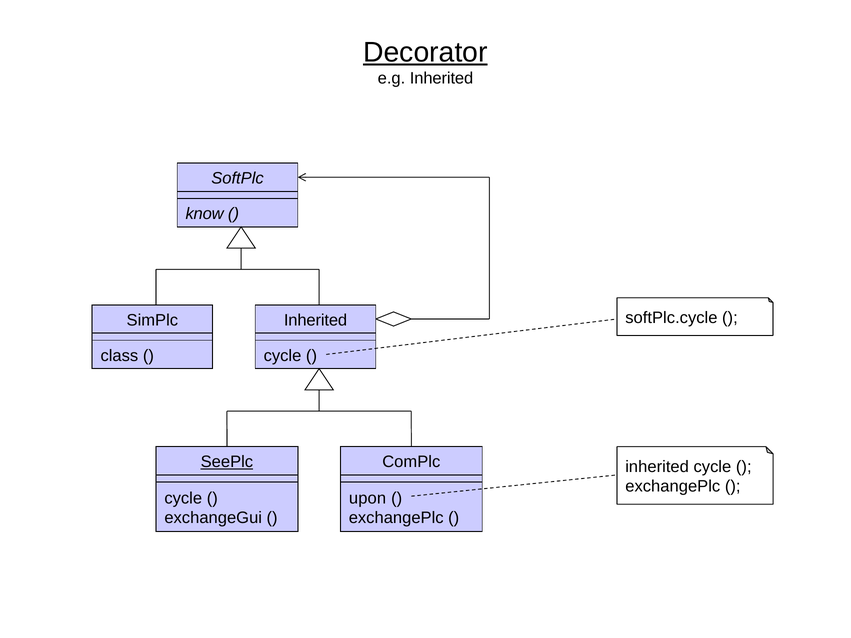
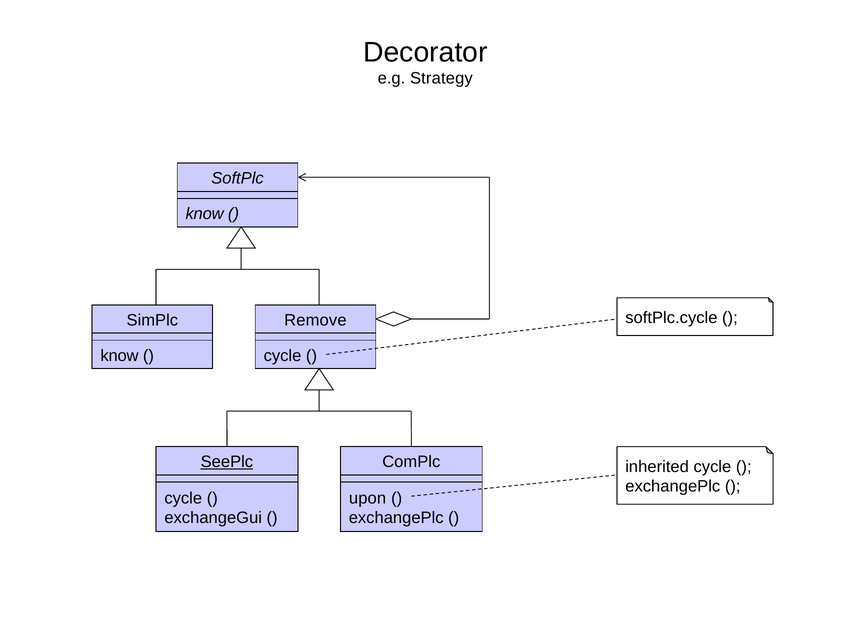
Decorator underline: present -> none (425, 52)
e.g Inherited: Inherited -> Strategy (441, 78)
Inherited: Inherited -> Remove (315, 320)
class: class -> know (119, 356)
